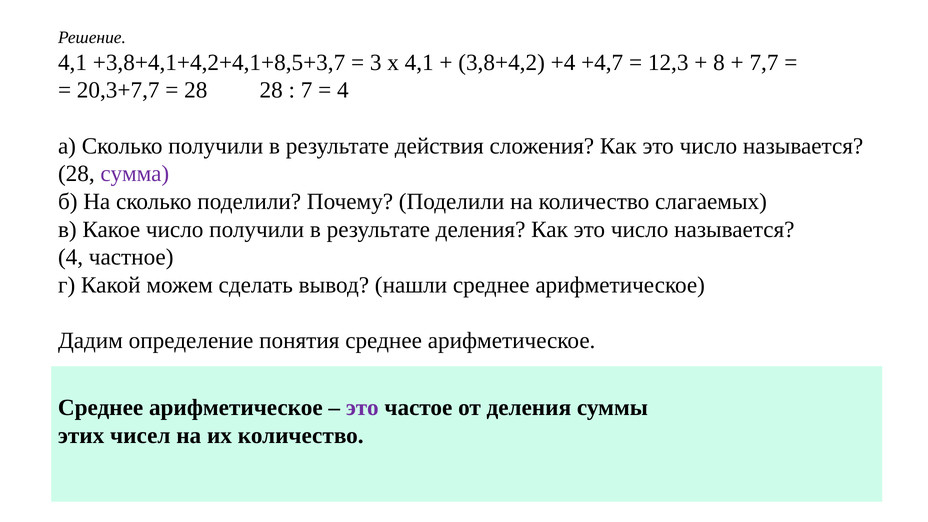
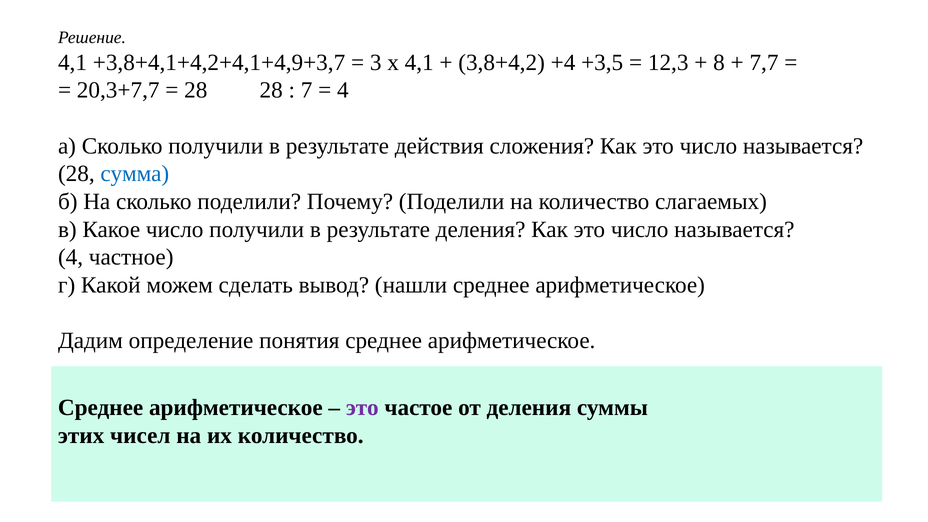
+3,8+4,1+4,2+4,1+8,5+3,7: +3,8+4,1+4,2+4,1+8,5+3,7 -> +3,8+4,1+4,2+4,1+4,9+3,7 (219, 62)
+4,7: +4,7 -> +3,5 (602, 62)
сумма colour: purple -> blue (135, 174)
